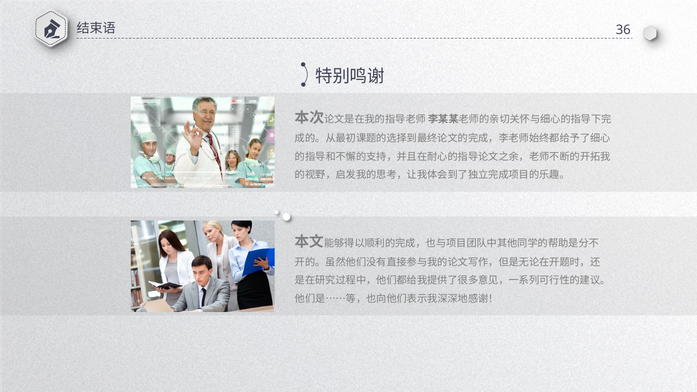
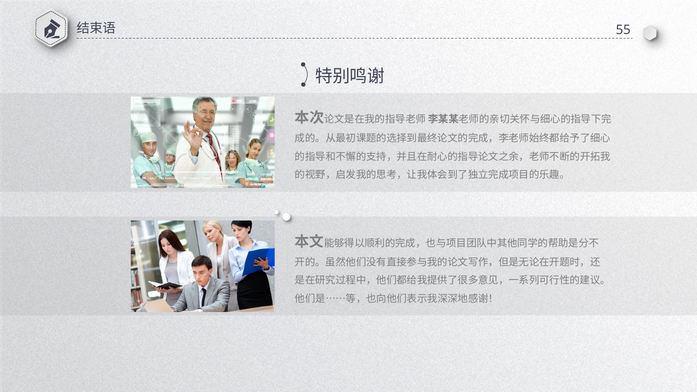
36: 36 -> 55 (623, 30)
